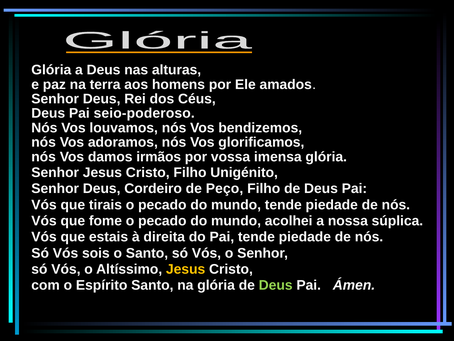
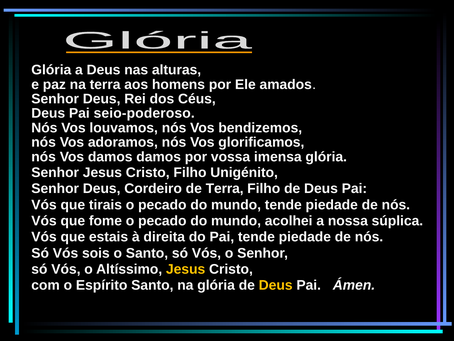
damos irmãos: irmãos -> damos (159, 157)
de Peço: Peço -> Terra (225, 188)
Deus colour: light green -> yellow (276, 285)
